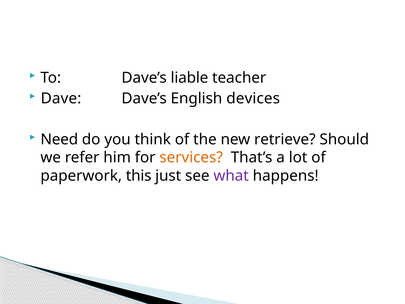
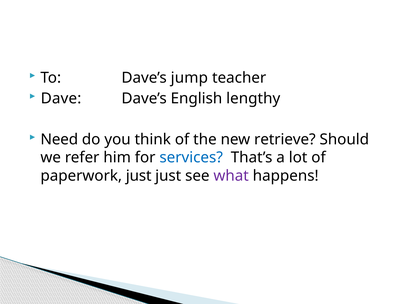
liable: liable -> jump (189, 78)
devices: devices -> lengthy (253, 98)
services colour: orange -> blue (191, 158)
paperwork this: this -> just (139, 176)
